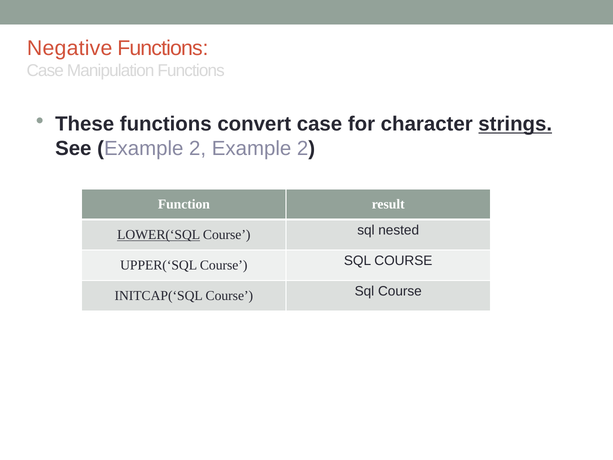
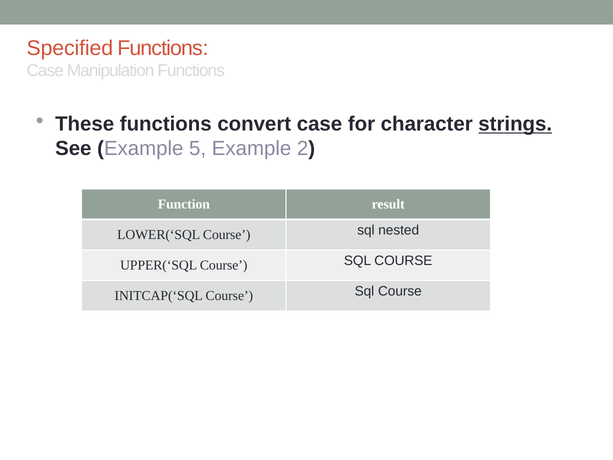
Negative: Negative -> Specified (70, 48)
See Example 2: 2 -> 5 (198, 149)
LOWER(‘SQL underline: present -> none (159, 235)
